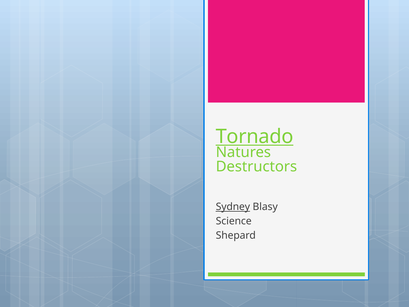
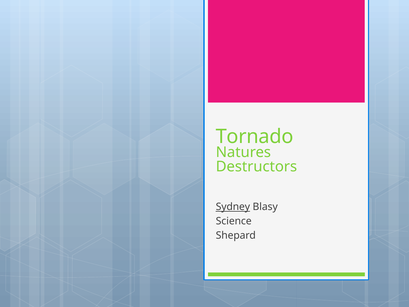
Tornado underline: present -> none (255, 136)
